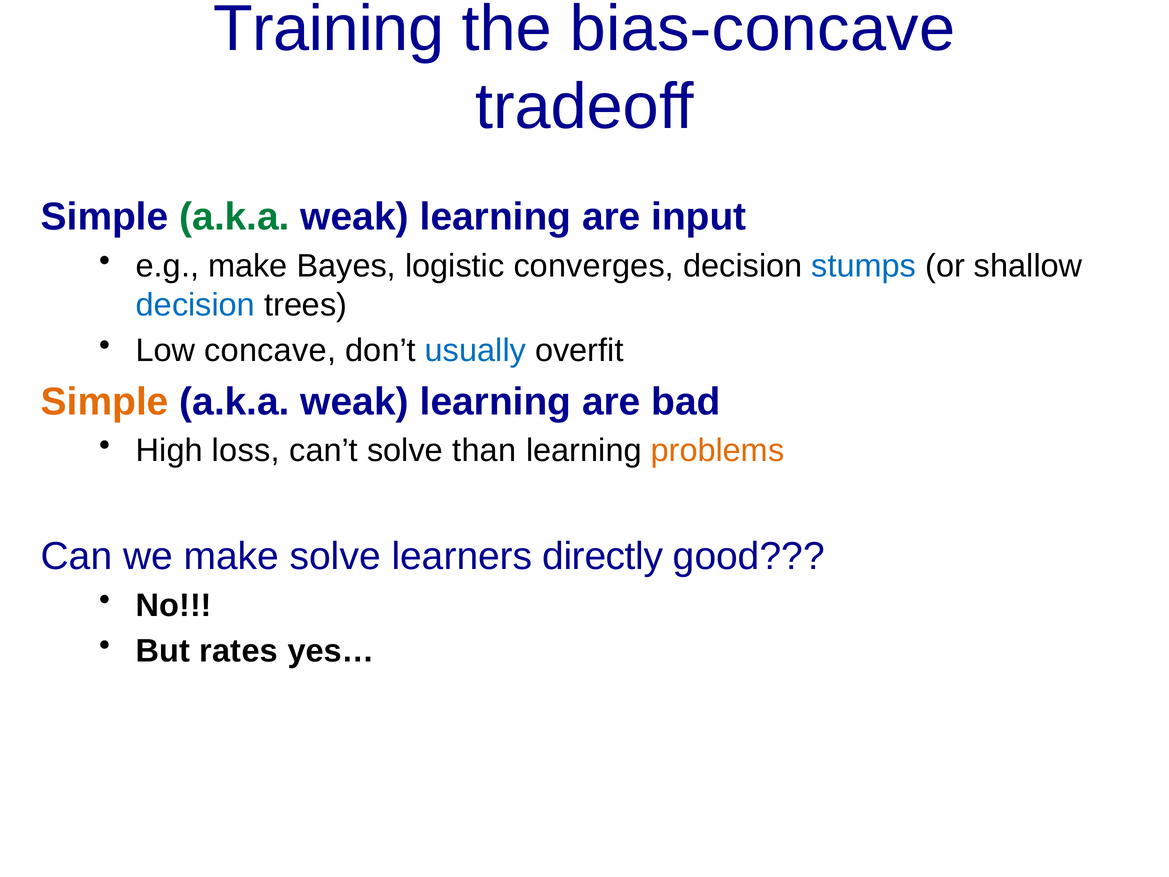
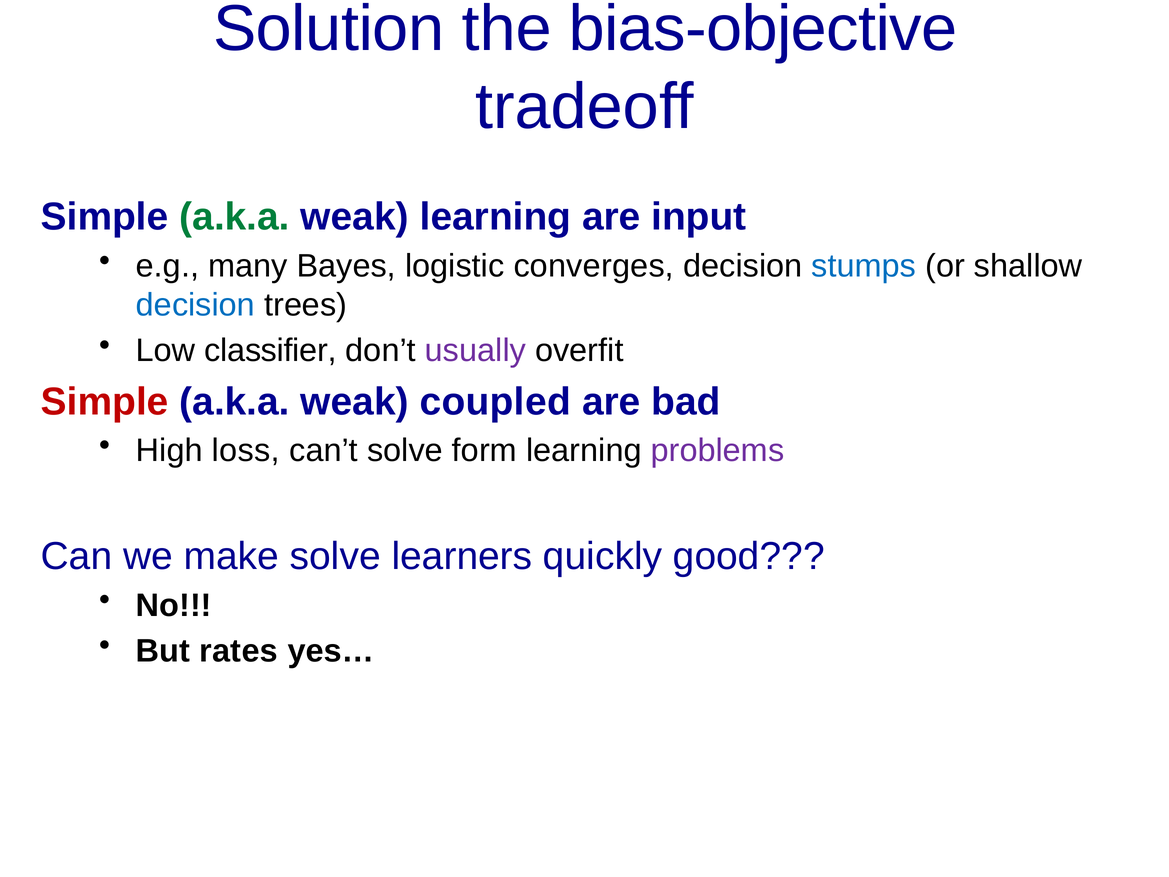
Training: Training -> Solution (329, 29)
bias-concave: bias-concave -> bias-objective (763, 29)
e.g make: make -> many (248, 266)
concave: concave -> classifier (271, 351)
usually colour: blue -> purple (475, 351)
Simple colour: orange -> red (105, 402)
learning: learning -> coupled (495, 402)
than: than -> form (484, 451)
problems colour: orange -> purple (717, 451)
directly: directly -> quickly (603, 556)
